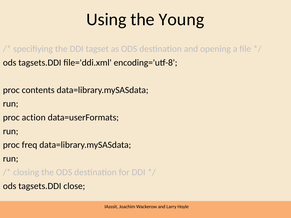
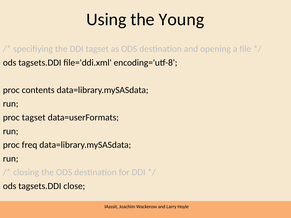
proc action: action -> tagset (34, 118)
